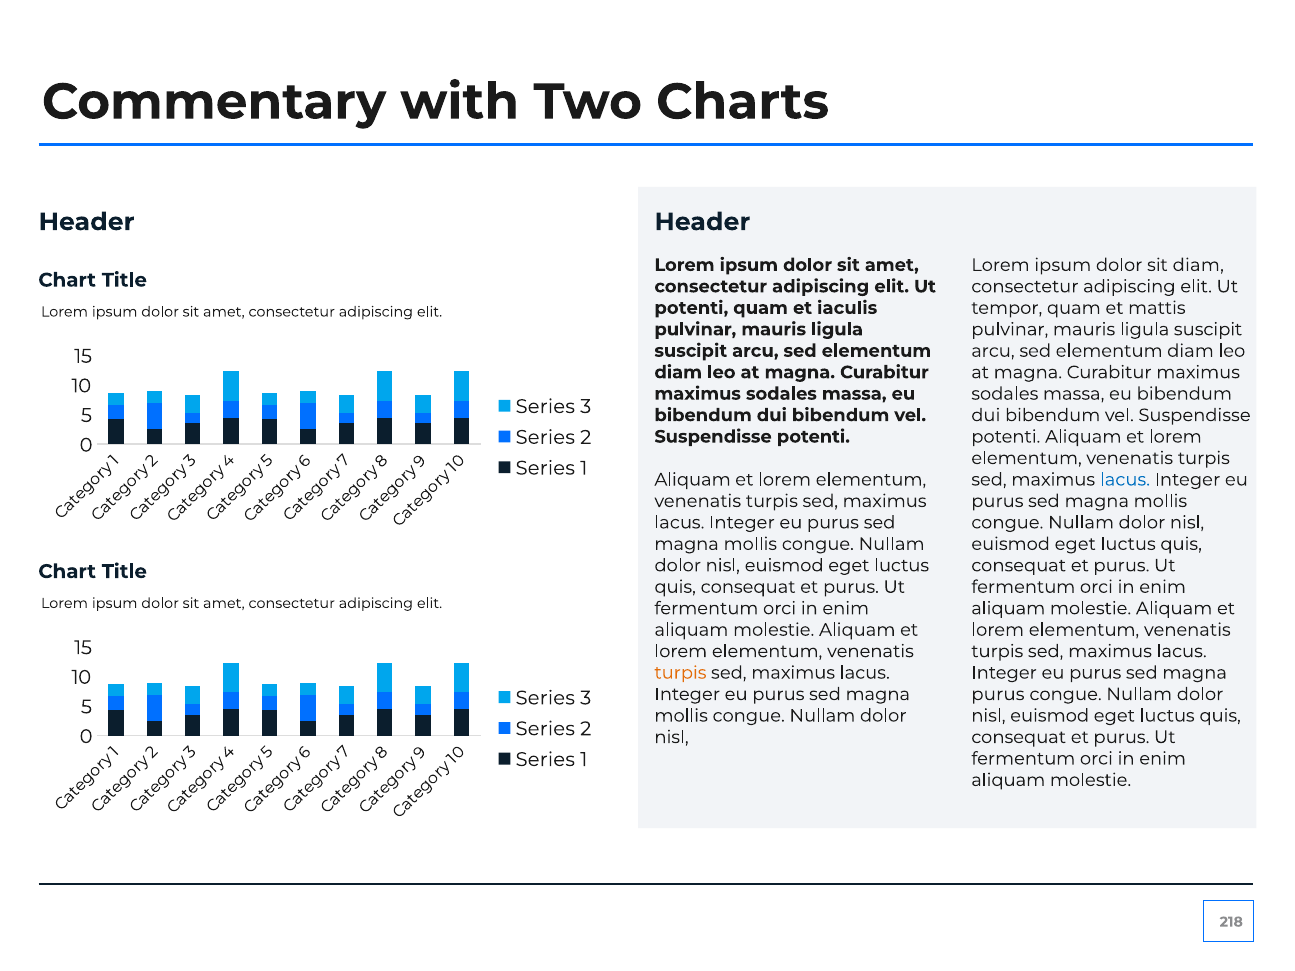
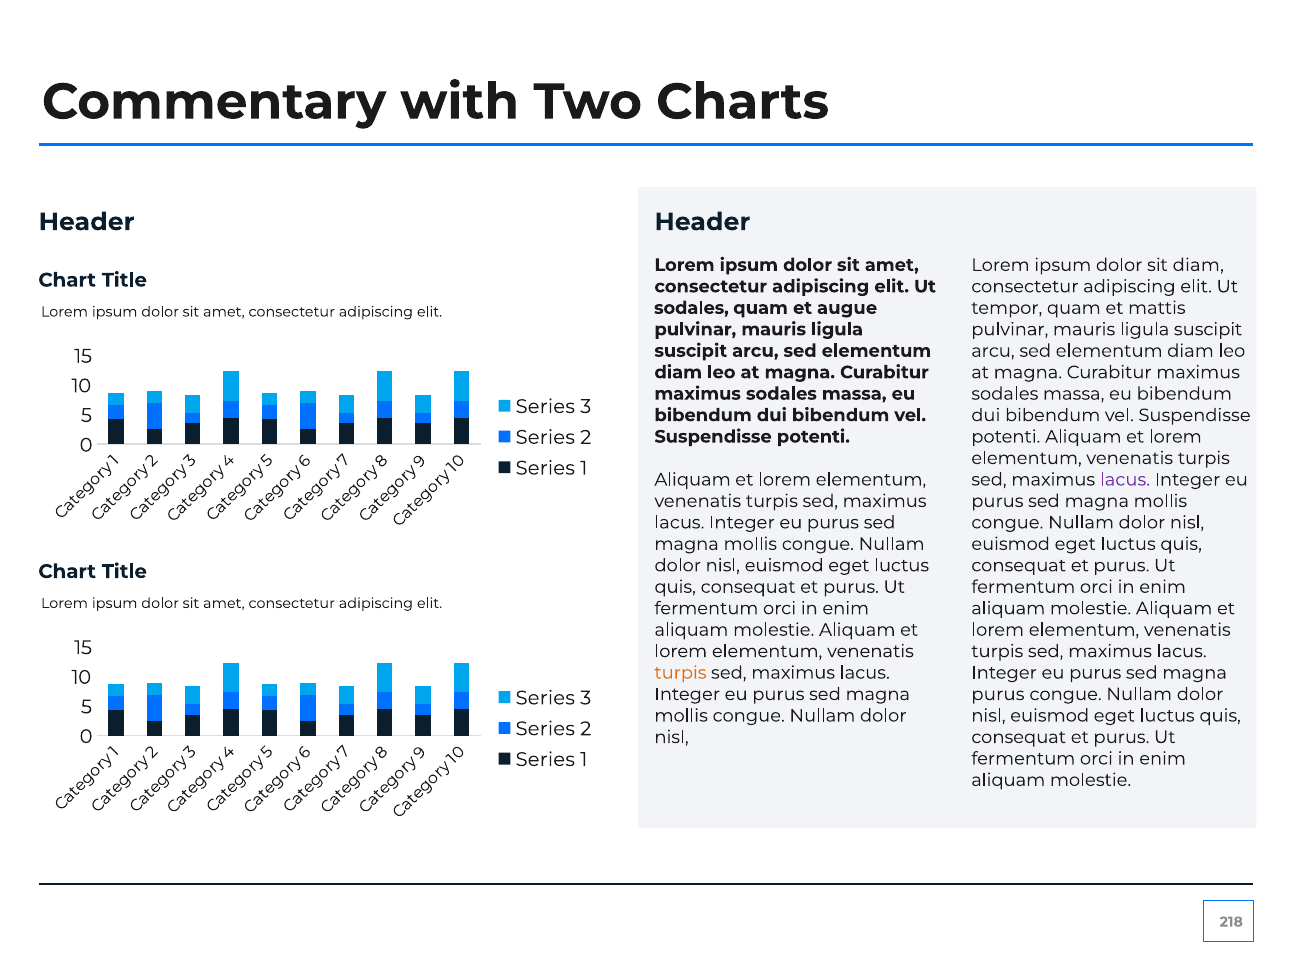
potenti: potenti -> sodales (691, 308)
iaculis: iaculis -> augue (847, 308)
lacus colour: blue -> purple (1125, 480)
